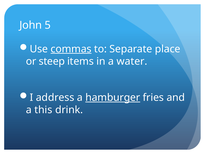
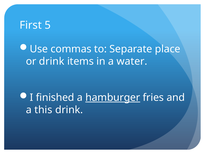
John: John -> First (31, 25)
commas underline: present -> none (71, 49)
or steep: steep -> drink (52, 61)
address: address -> finished (55, 97)
